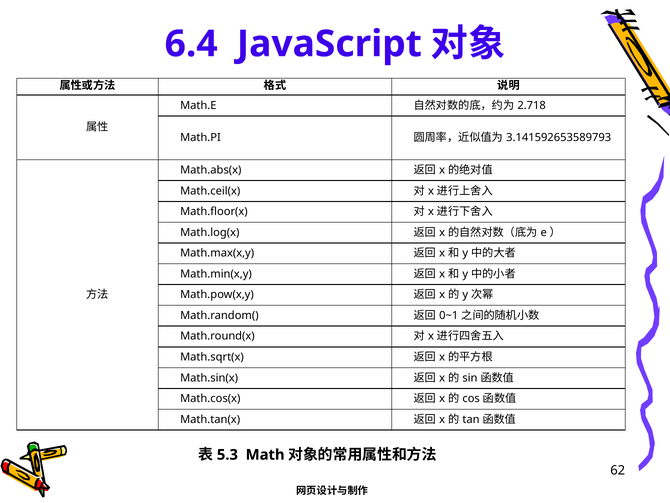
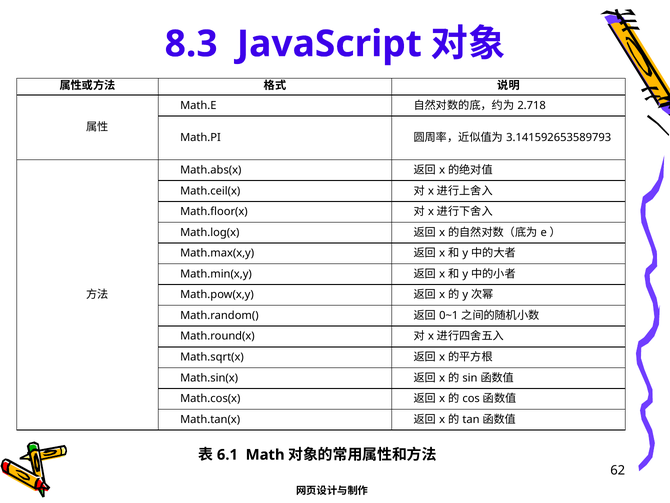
6.4: 6.4 -> 8.3 (191, 44)
5.3: 5.3 -> 6.1 (227, 454)
